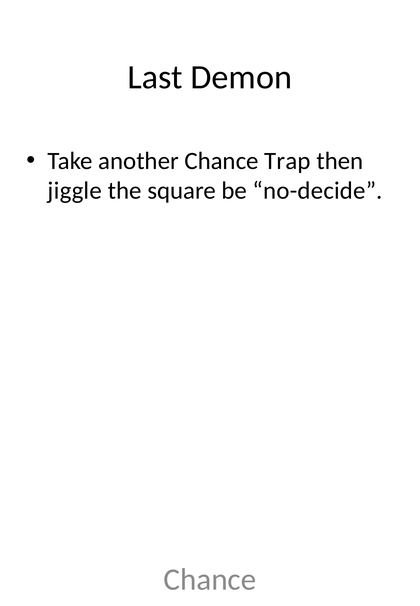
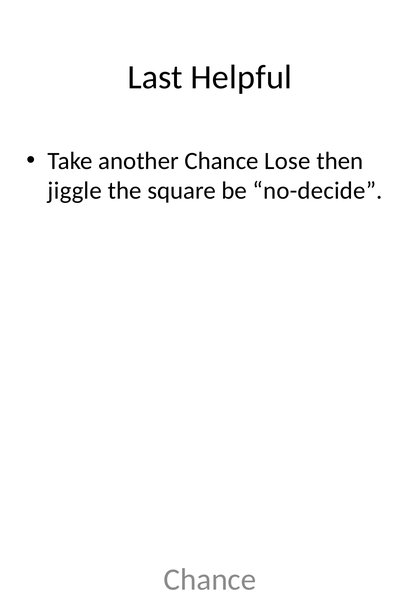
Demon: Demon -> Helpful (241, 77)
Trap: Trap -> Lose (287, 161)
